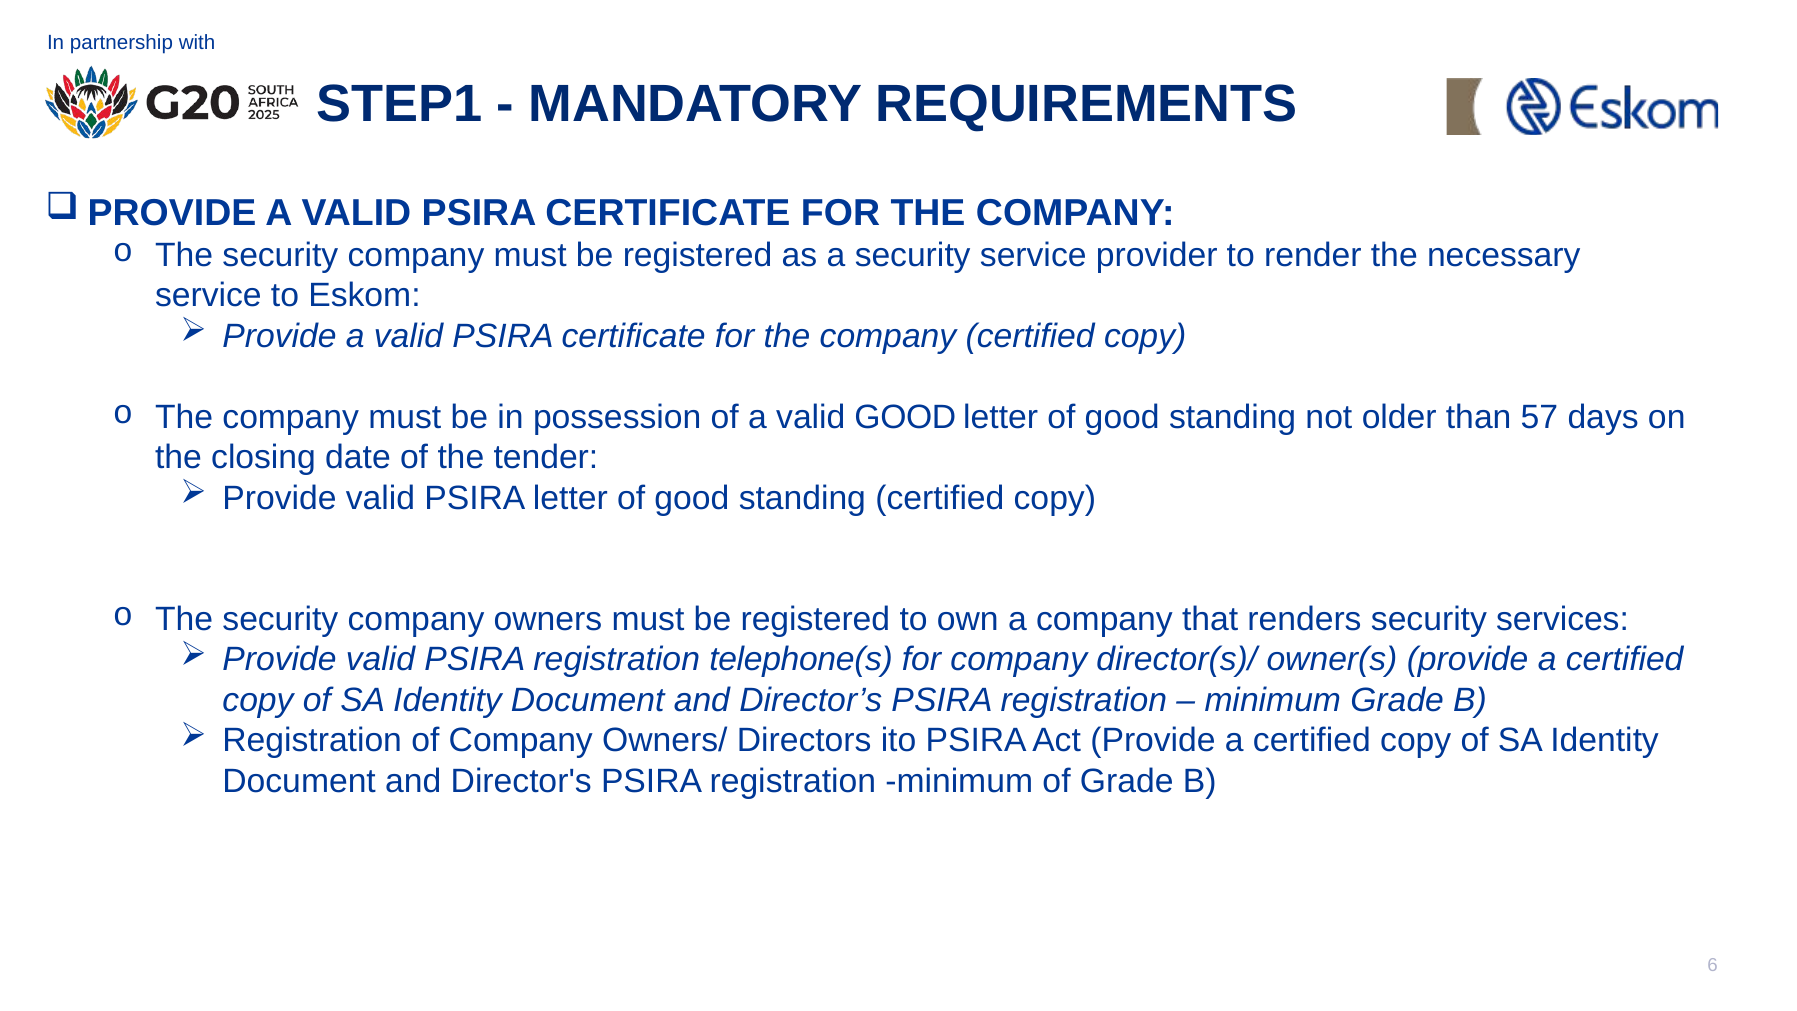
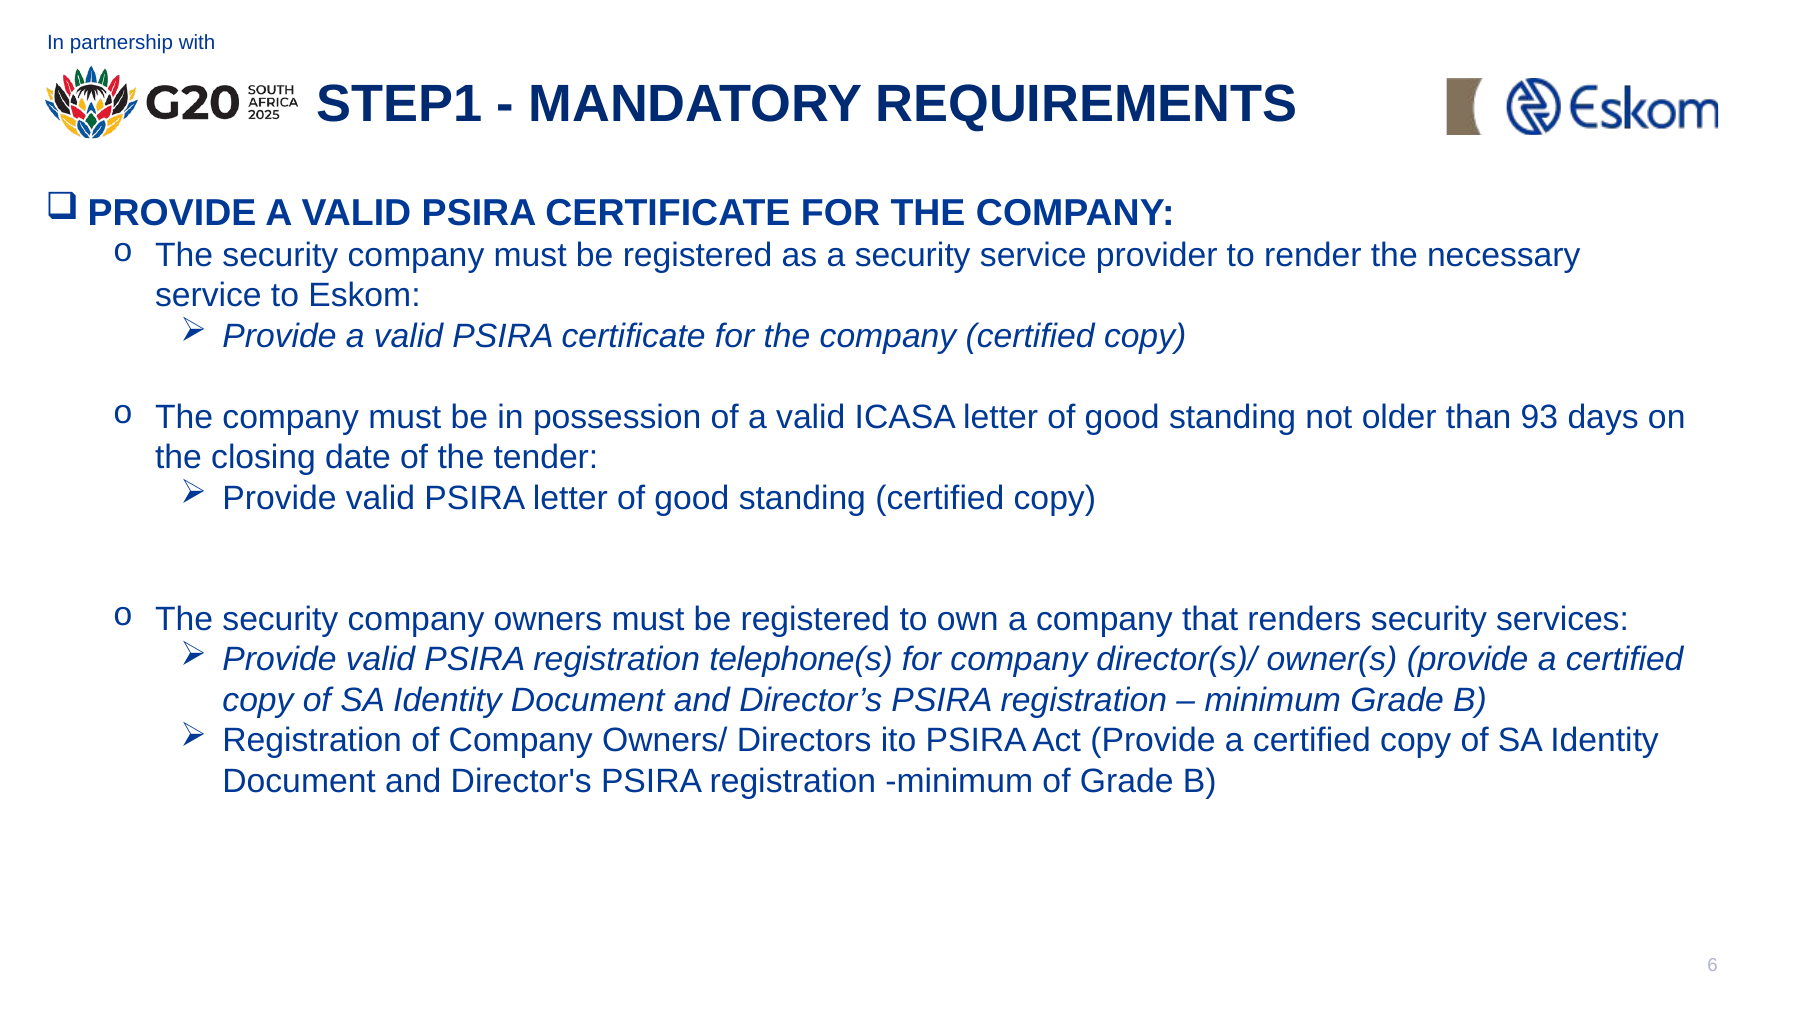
valid GOOD: GOOD -> ICASA (905, 417)
57: 57 -> 93 (1539, 417)
